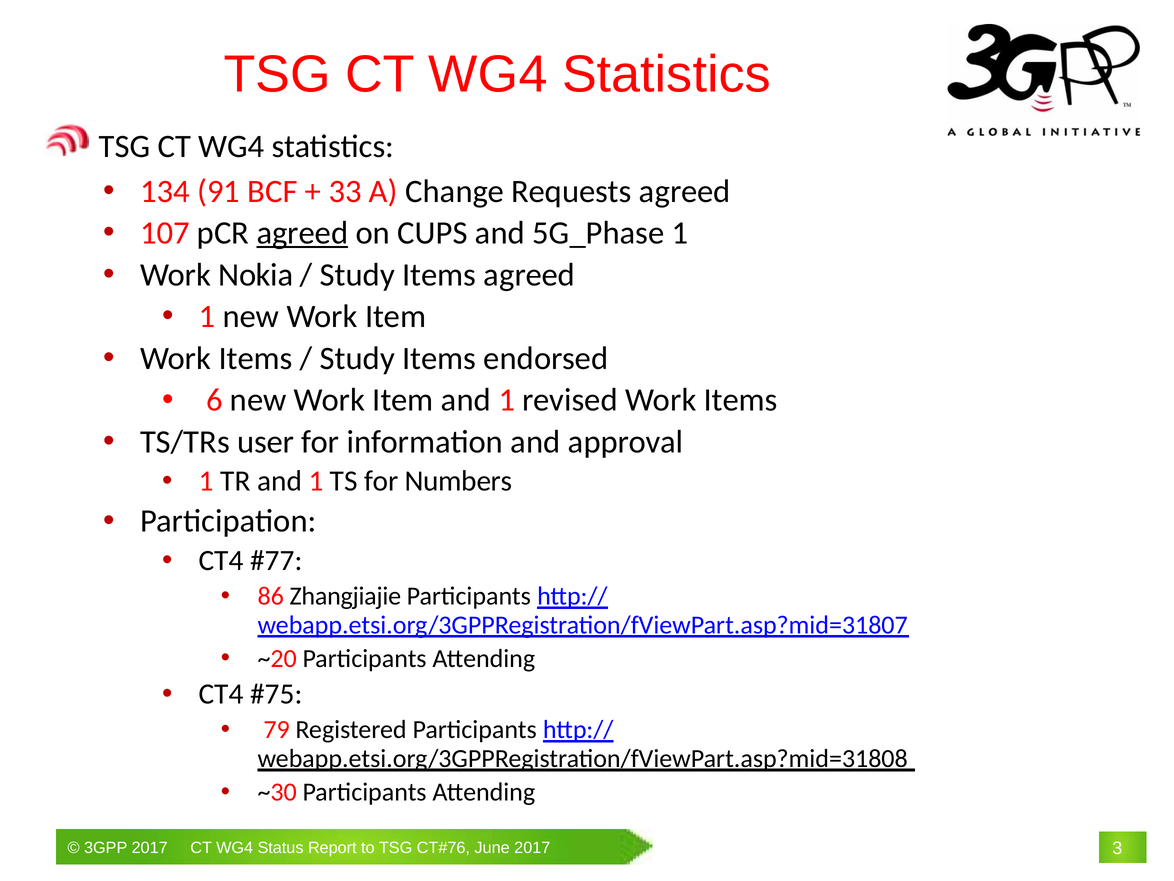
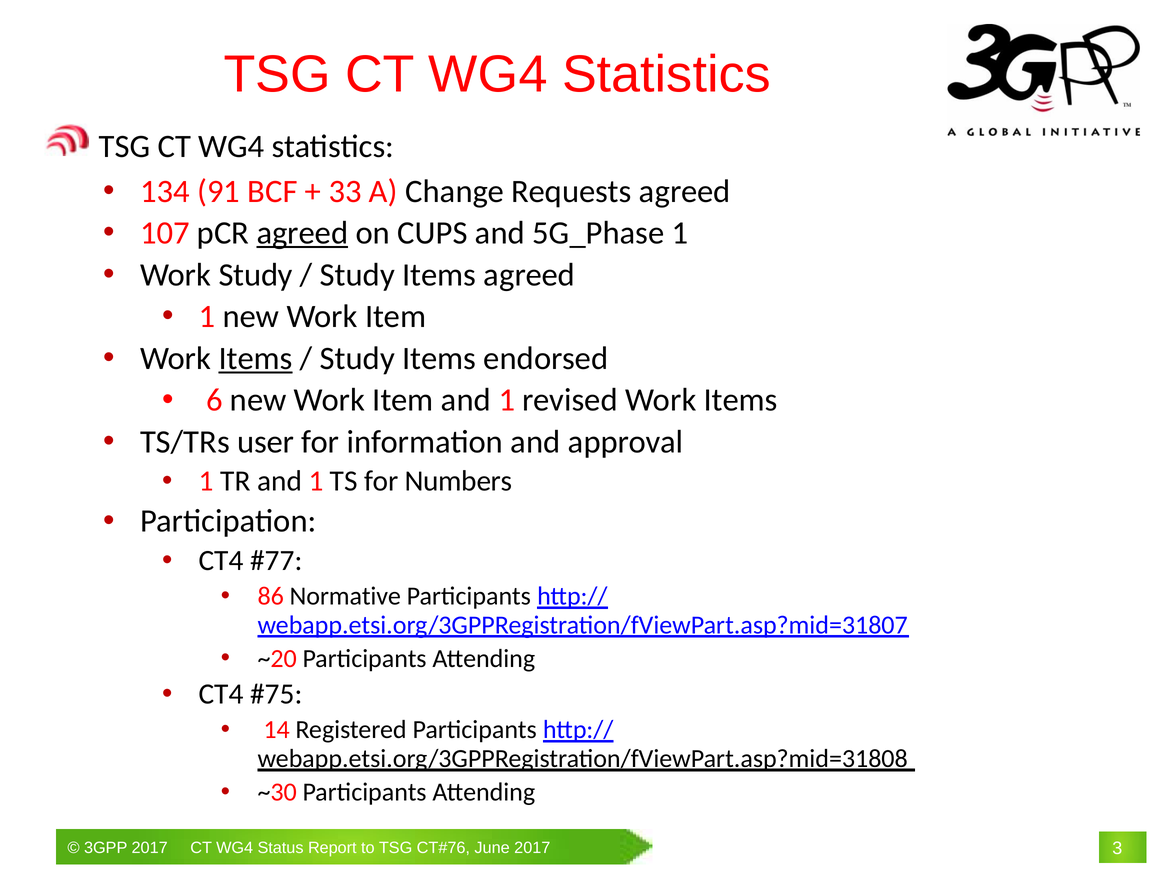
Work Nokia: Nokia -> Study (256, 275)
Items underline: none -> present (256, 358)
Zhangjiajie: Zhangjiajie -> Normative (345, 596)
79: 79 -> 14 (277, 729)
